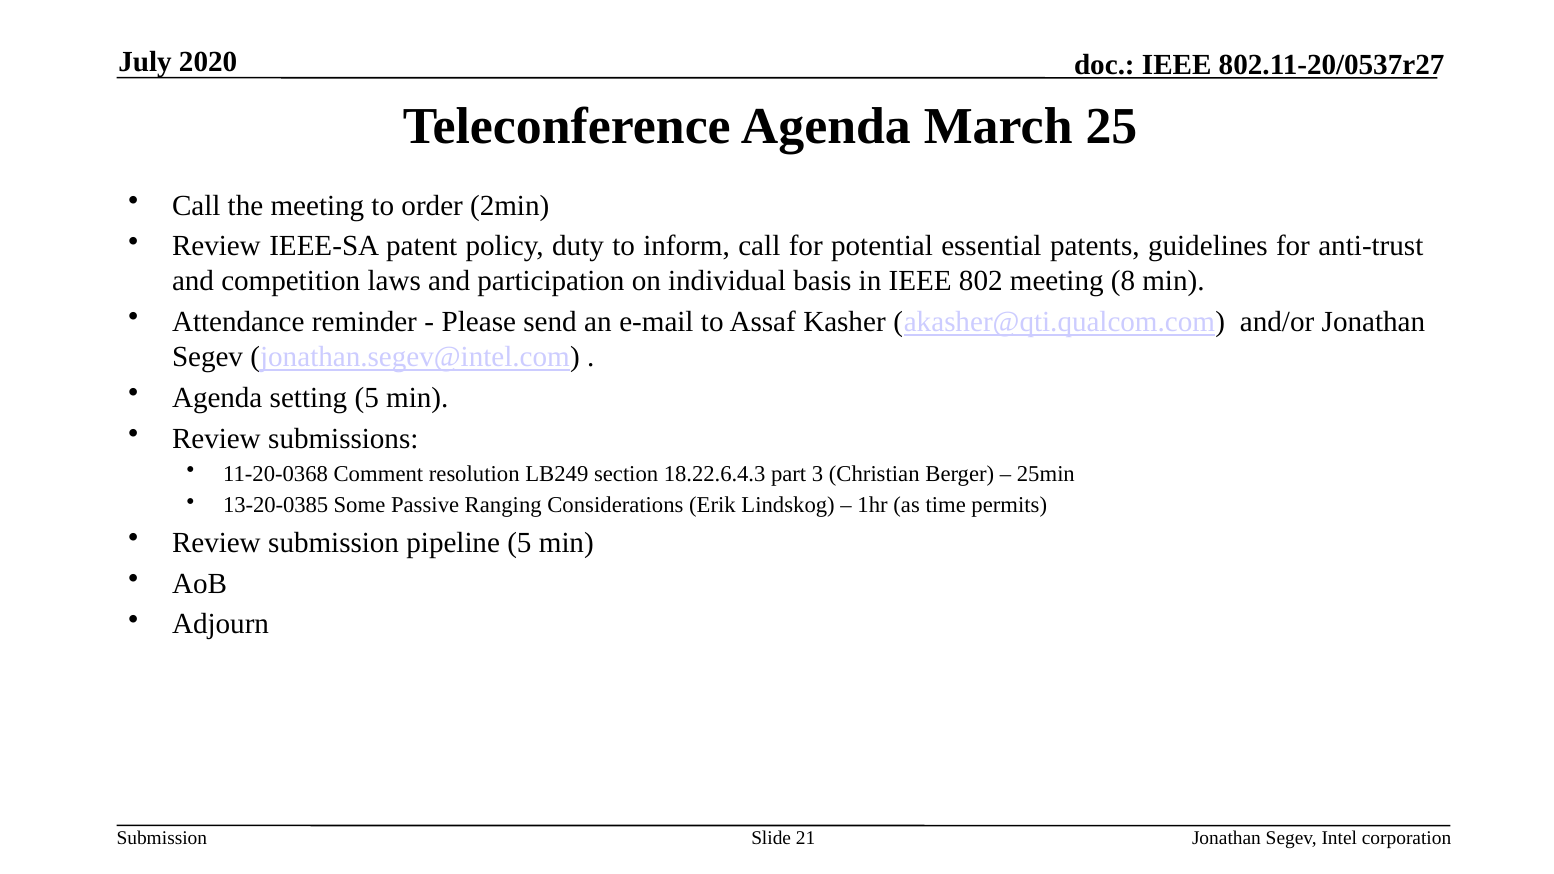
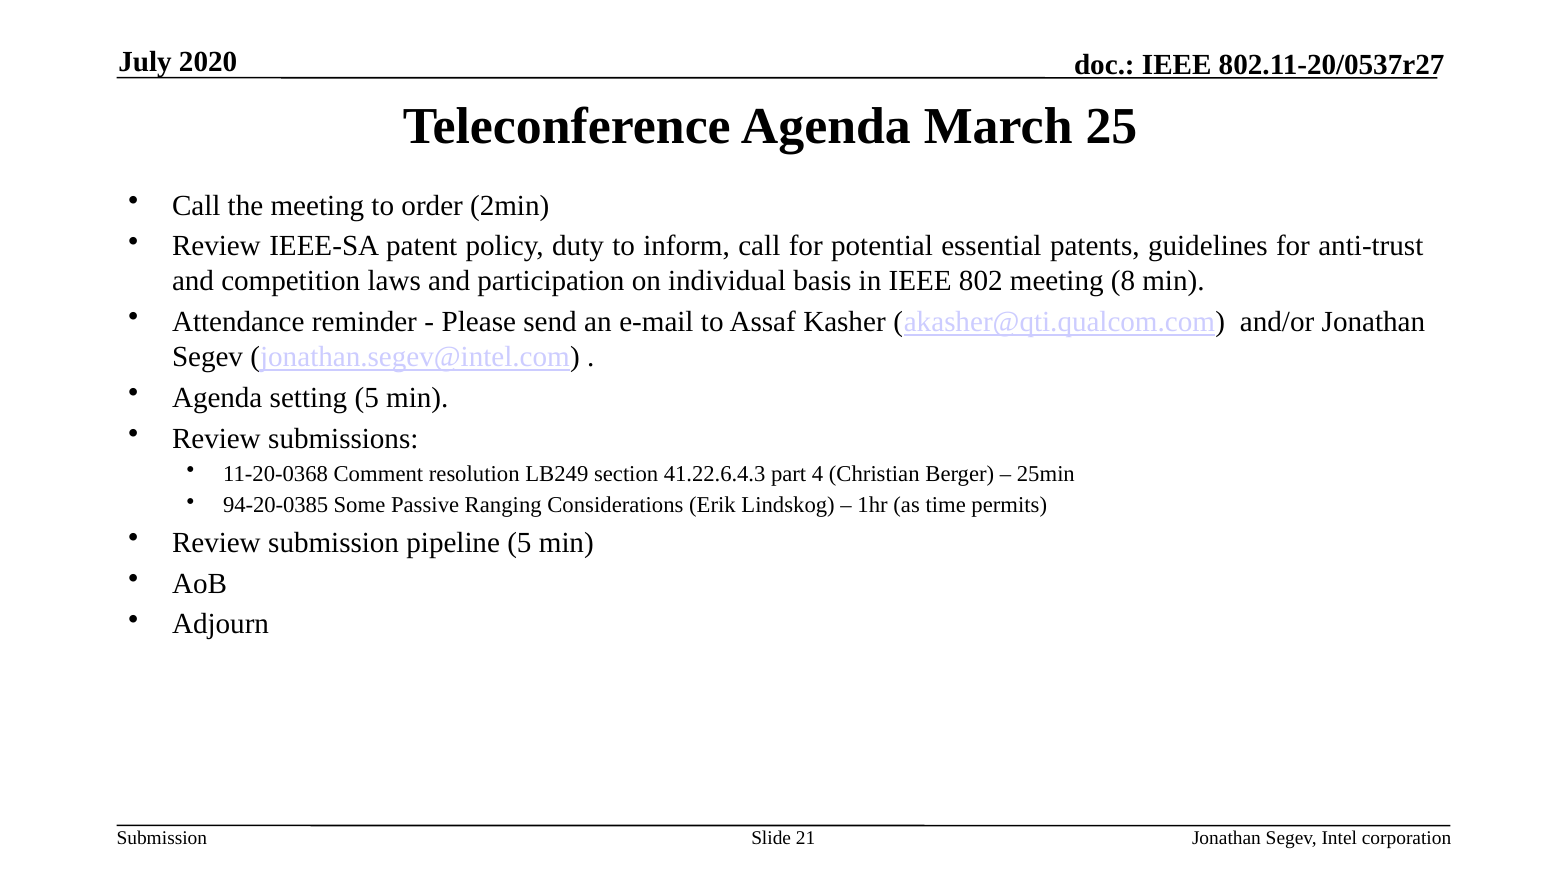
18.22.6.4.3: 18.22.6.4.3 -> 41.22.6.4.3 (715, 474)
3: 3 -> 4 (818, 474)
13-20-0385: 13-20-0385 -> 94-20-0385 (276, 505)
